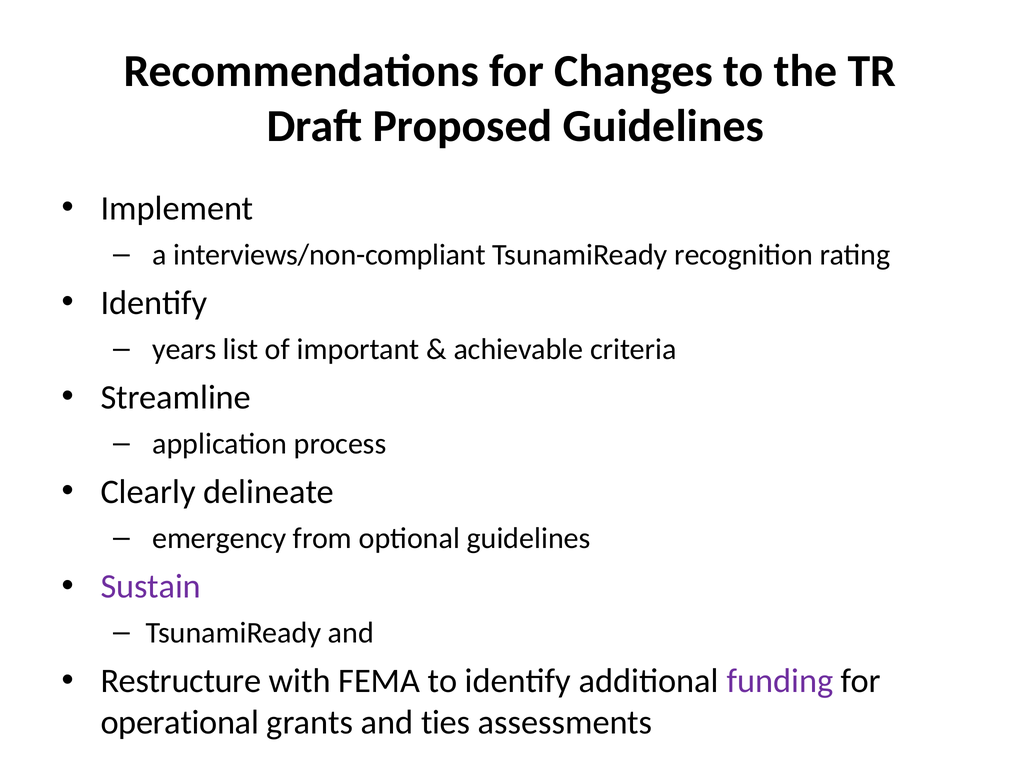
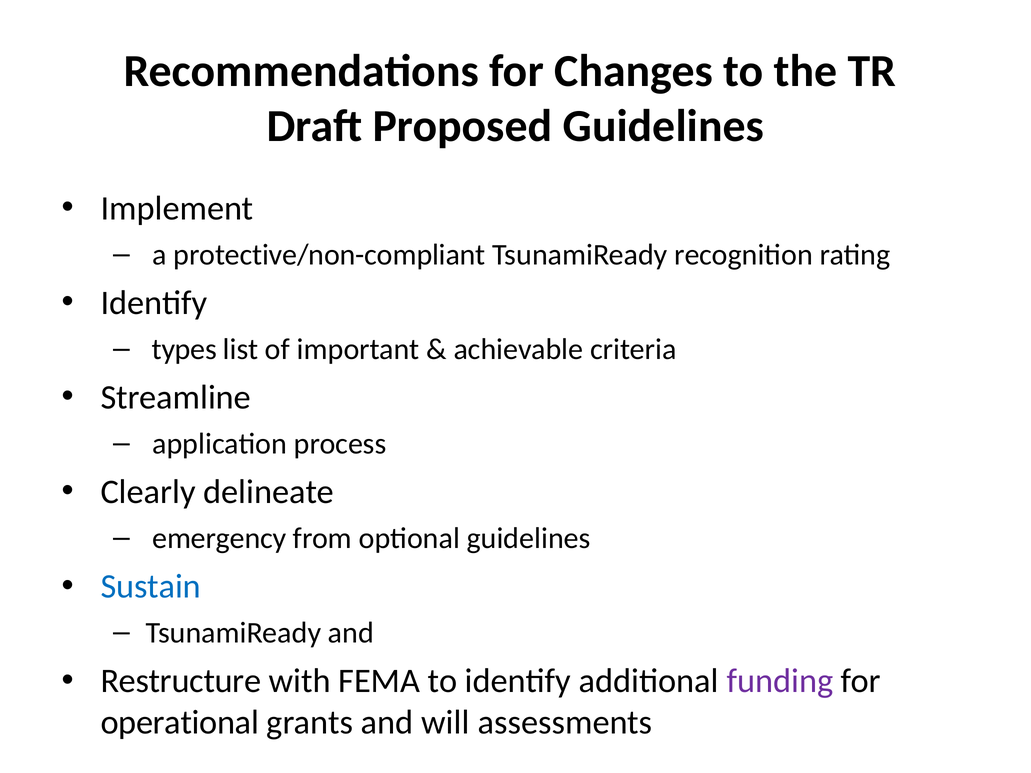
interviews/non-compliant: interviews/non-compliant -> protective/non-compliant (329, 255)
years: years -> types (184, 350)
Sustain colour: purple -> blue (151, 587)
ties: ties -> will (445, 723)
